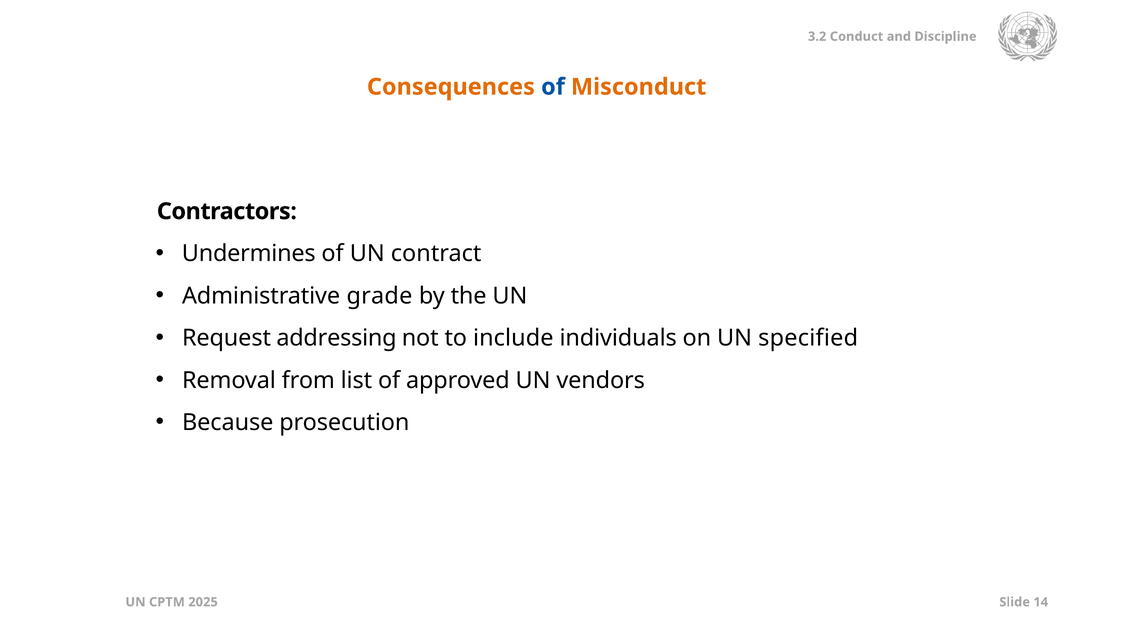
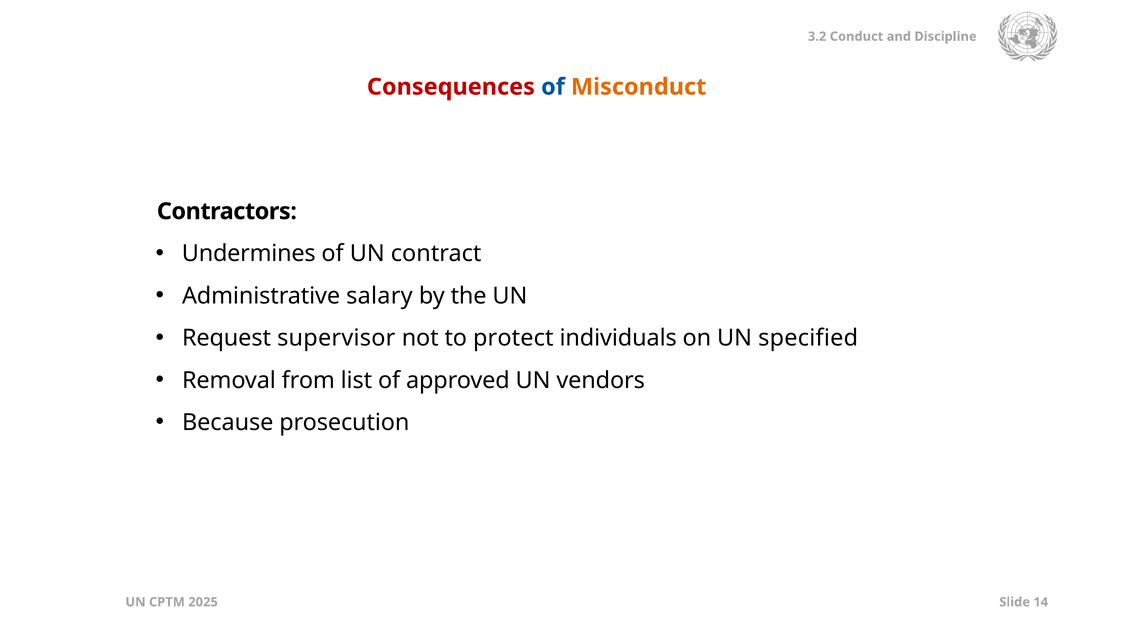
Consequences colour: orange -> red (451, 87)
grade: grade -> salary (379, 296)
addressing: addressing -> supervisor (336, 338)
include: include -> protect (513, 338)
